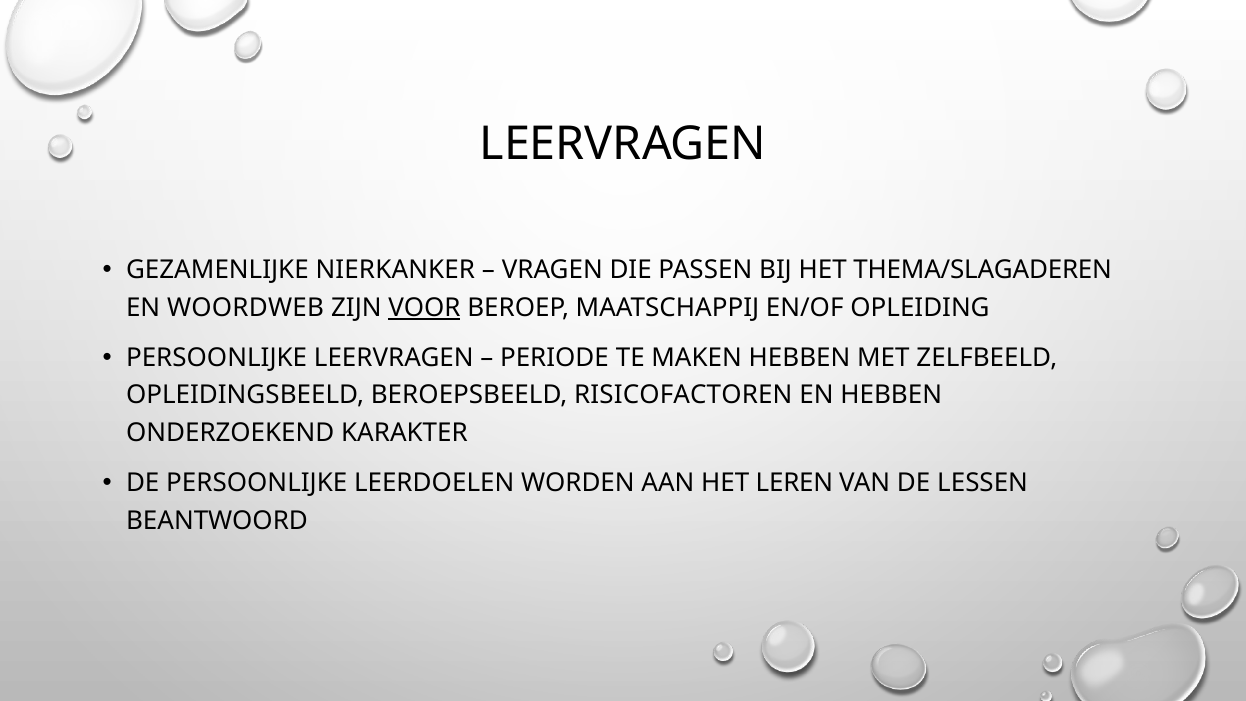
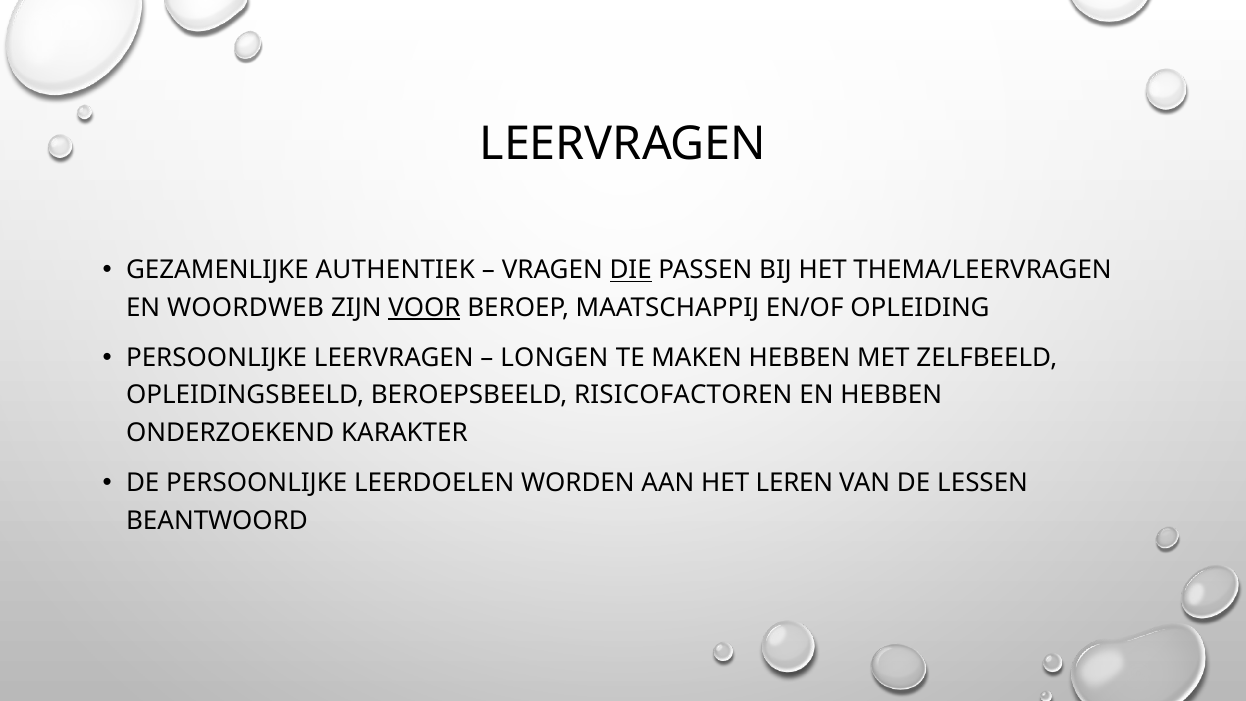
NIERKANKER: NIERKANKER -> AUTHENTIEK (395, 270)
DIE underline: none -> present (631, 270)
THEMA/SLAGADEREN: THEMA/SLAGADEREN -> THEMA/LEERVRAGEN (983, 270)
PERIODE: PERIODE -> LONGEN (554, 358)
